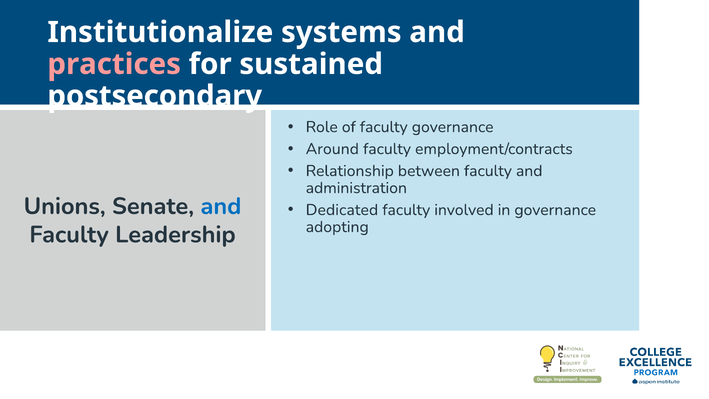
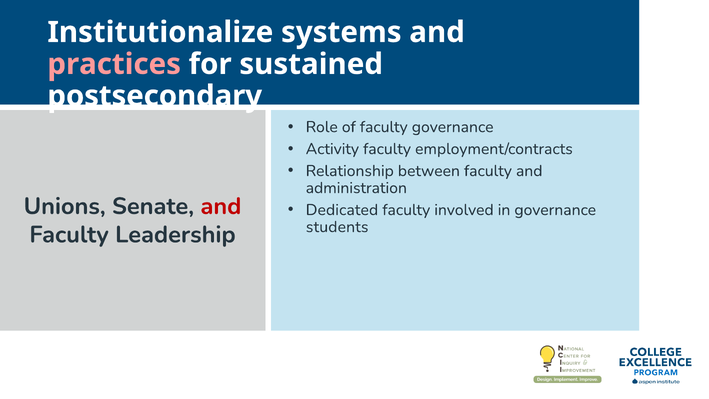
Around: Around -> Activity (332, 149)
and colour: blue -> red (221, 206)
adopting: adopting -> students (337, 227)
